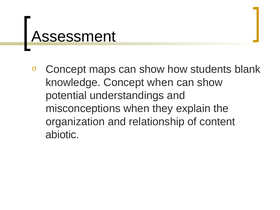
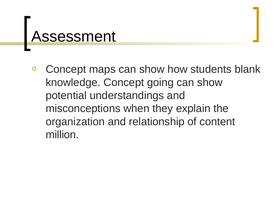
Concept when: when -> going (160, 82)
abiotic: abiotic -> million (62, 135)
